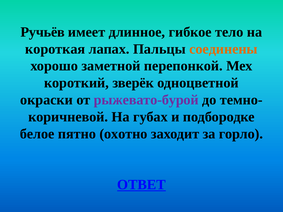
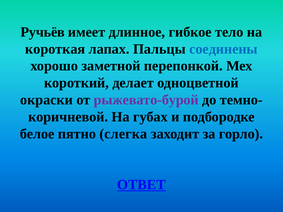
соединены colour: orange -> blue (223, 49)
зверёк: зверёк -> делает (133, 83)
охотно: охотно -> слегка (123, 134)
